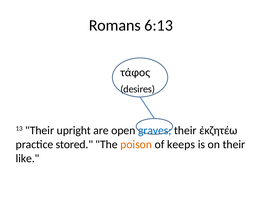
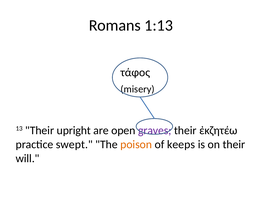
6:13: 6:13 -> 1:13 (159, 25)
desires: desires -> misery (138, 89)
graves colour: blue -> purple (155, 130)
stored: stored -> swept (74, 144)
like: like -> will (28, 158)
